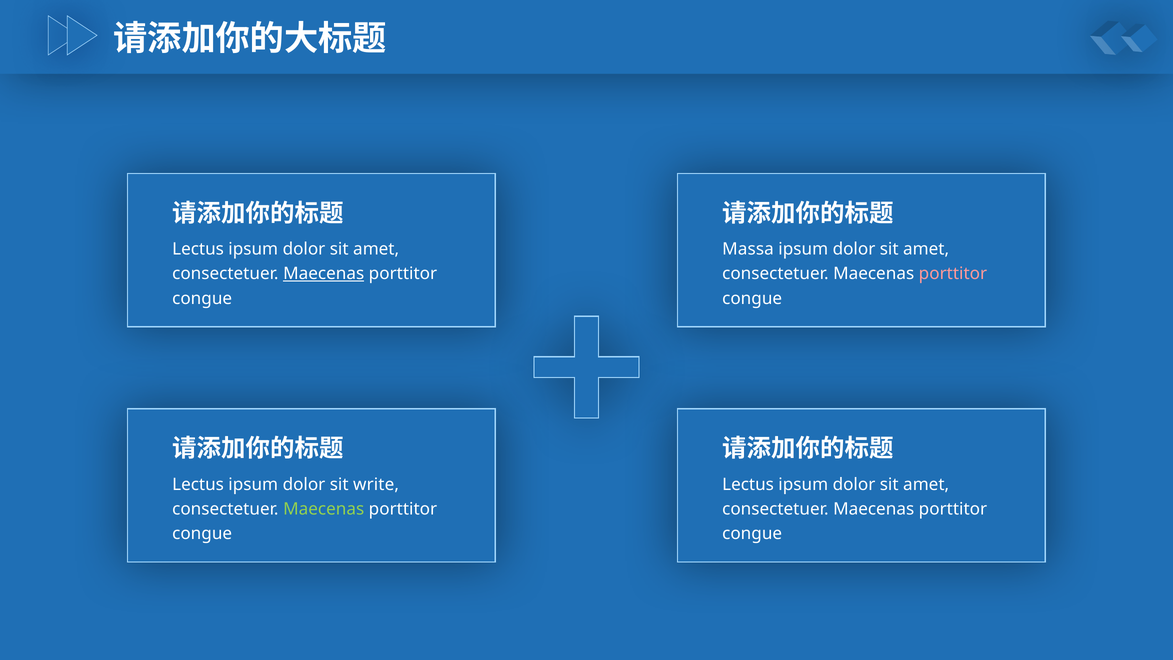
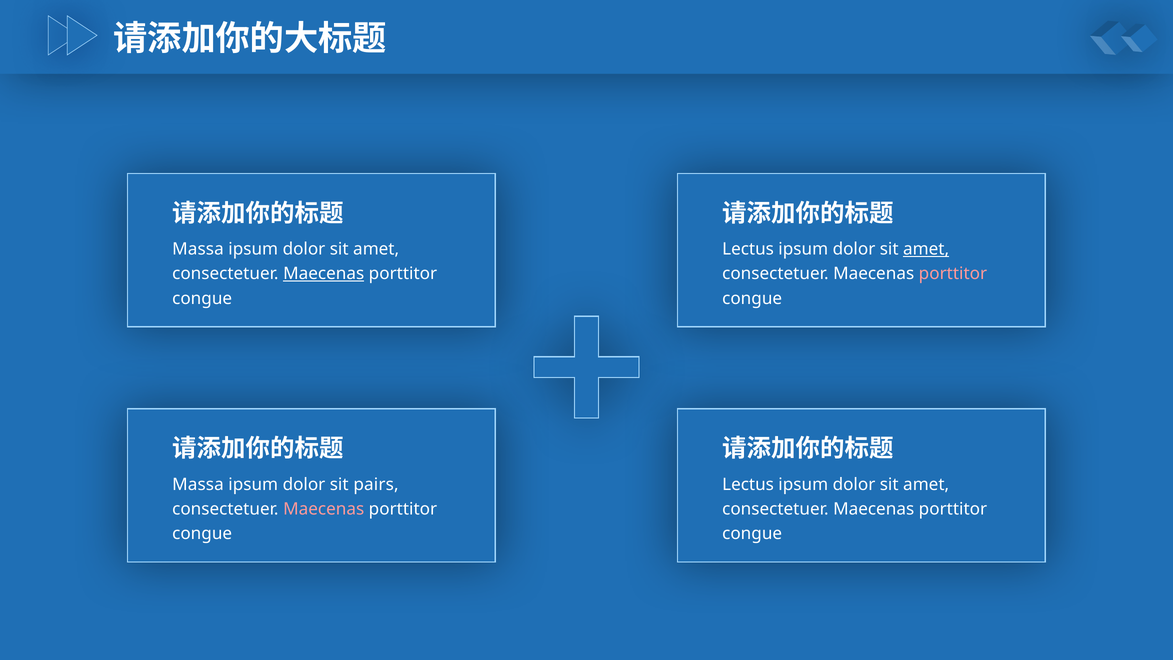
Lectus: Lectus -> Massa (198, 249)
Massa: Massa -> Lectus (748, 249)
amet underline: none -> present (926, 249)
Lectus: Lectus -> Massa (198, 484)
write: write -> pairs (376, 484)
Maecenas colour: light green -> pink (324, 509)
